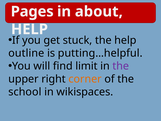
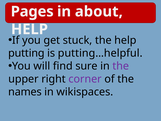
outline: outline -> putting (26, 53)
limit: limit -> sure (86, 66)
corner colour: orange -> purple (85, 79)
school: school -> names (25, 92)
